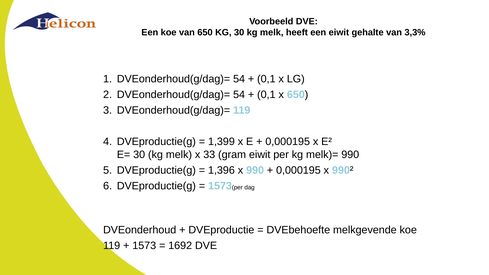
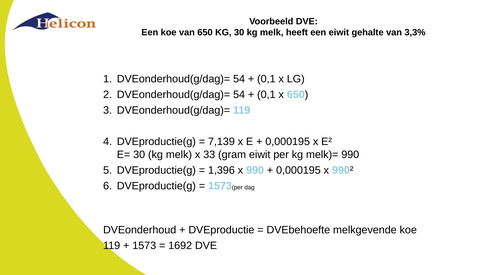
1,399: 1,399 -> 7,139 (221, 142)
